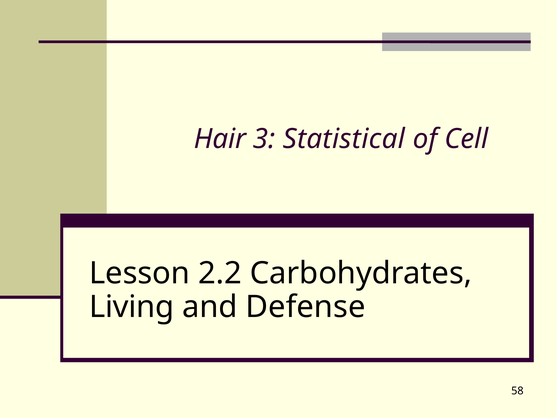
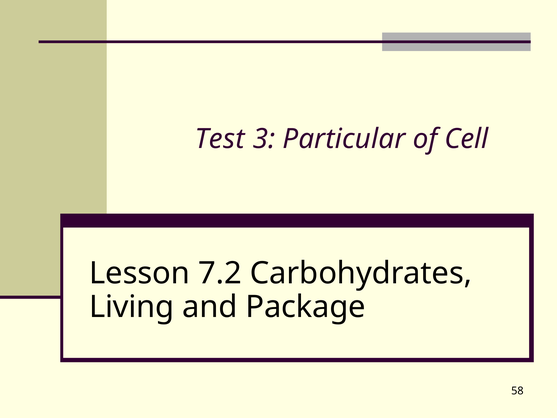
Hair: Hair -> Test (220, 139)
Statistical: Statistical -> Particular (344, 139)
2.2: 2.2 -> 7.2 (220, 273)
Defense: Defense -> Package (306, 307)
